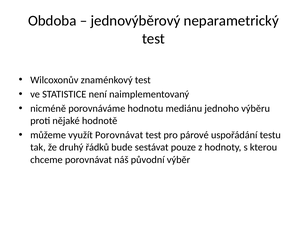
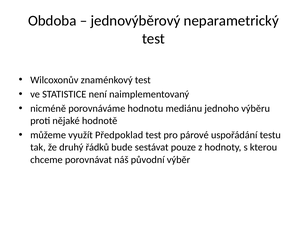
využít Porovnávat: Porovnávat -> Předpoklad (119, 135)
